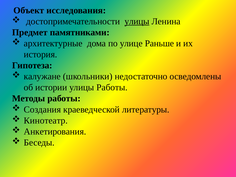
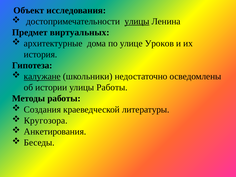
памятниками: памятниками -> виртуальных (80, 32)
Раньше: Раньше -> Уроков (159, 43)
калужане underline: none -> present (42, 76)
Кинотеатр: Кинотеатр -> Кругозора (46, 121)
